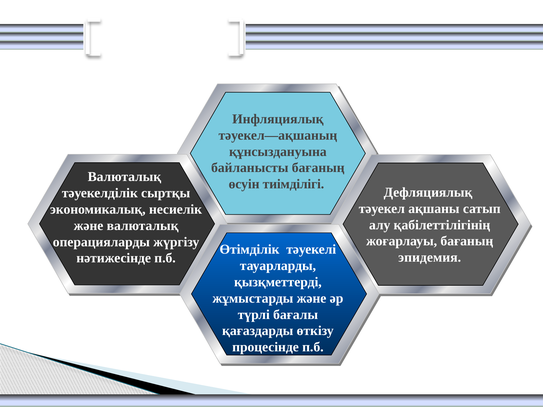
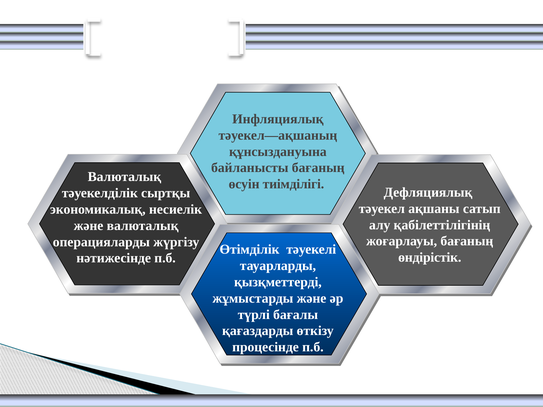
эпидемия: эпидемия -> өндірістік (430, 258)
